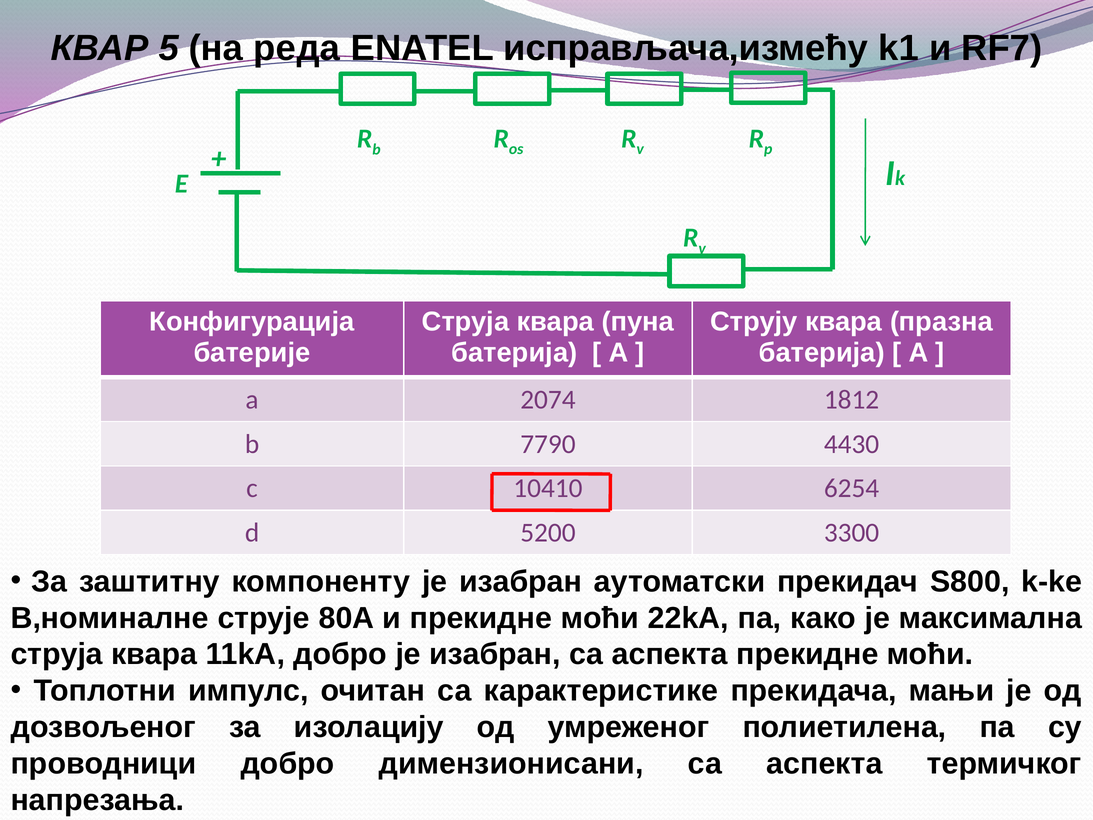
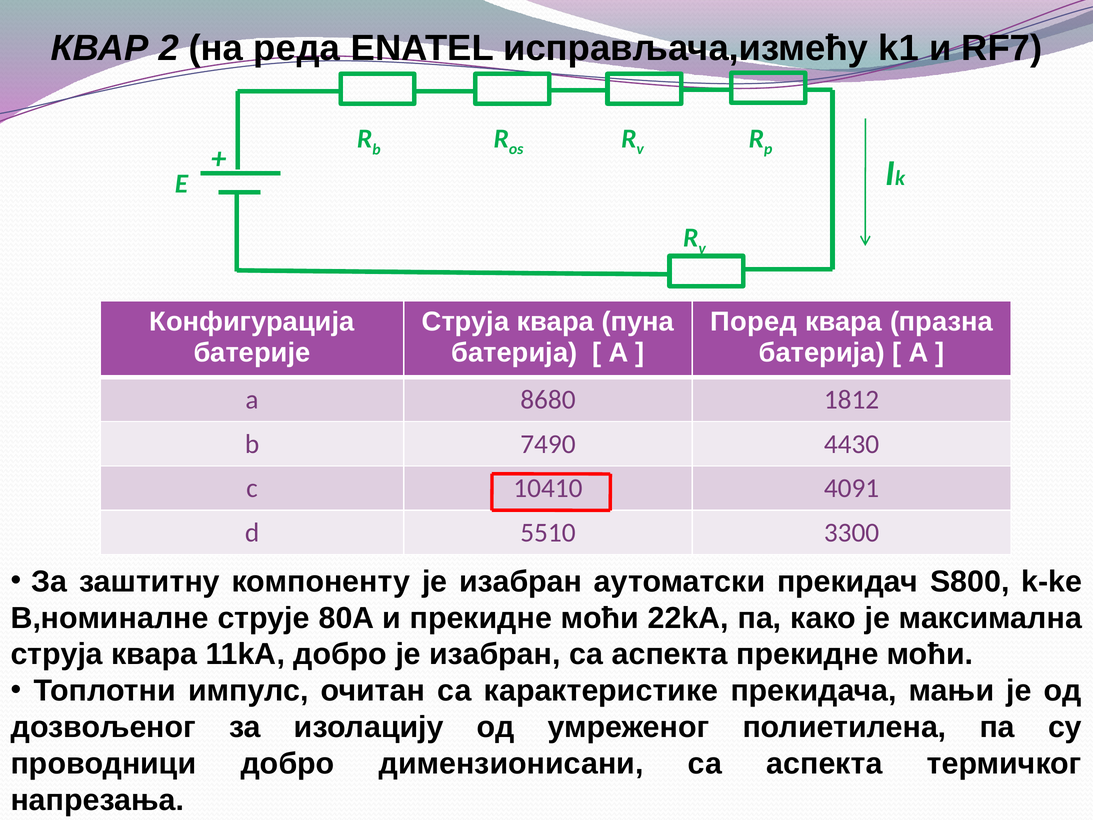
5: 5 -> 2 (169, 48)
Струју: Струју -> Поред (754, 322)
2074: 2074 -> 8680 (548, 400)
7790: 7790 -> 7490 (548, 444)
6254: 6254 -> 4091 (852, 488)
5200: 5200 -> 5510 (548, 533)
